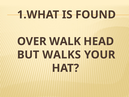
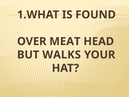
WALK: WALK -> MEAT (65, 41)
